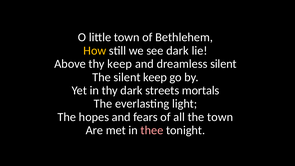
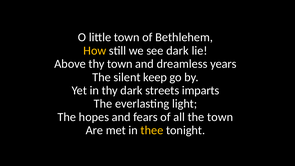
thy keep: keep -> town (120, 64)
dreamless silent: silent -> years (223, 64)
mortals: mortals -> imparts (201, 90)
thee colour: pink -> yellow (152, 130)
